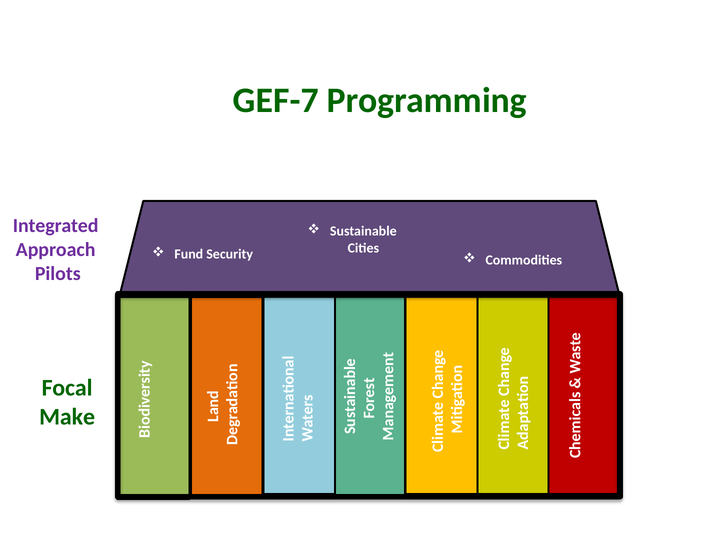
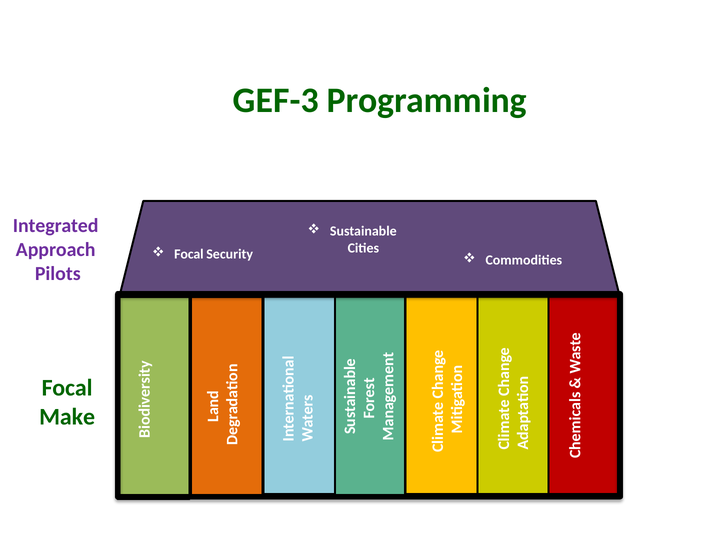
GEF-7: GEF-7 -> GEF-3 (276, 100)
Fund: Fund -> Focal (189, 254)
